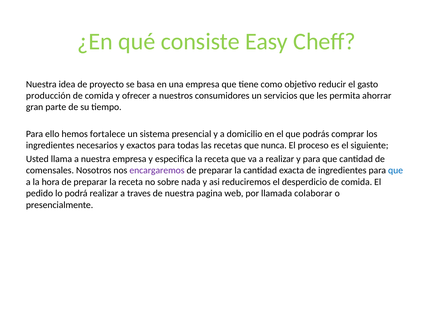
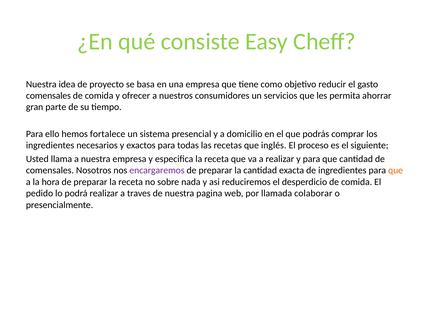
producción: producción -> comensales (48, 96)
nunca: nunca -> inglés (274, 146)
que colour: blue -> orange (396, 171)
